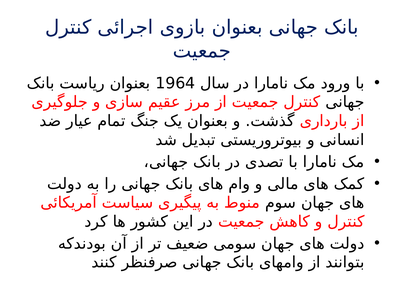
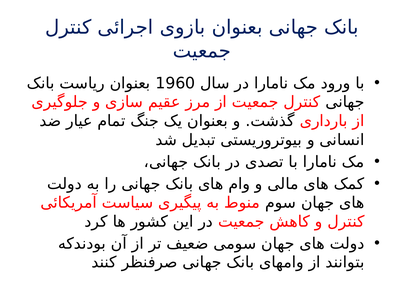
1964: 1964 -> 1960 (175, 83)
